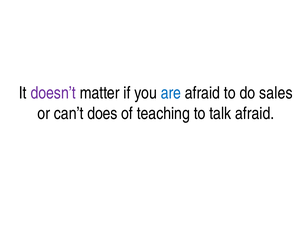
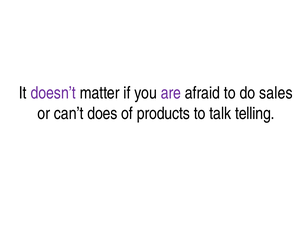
are colour: blue -> purple (171, 93)
teaching: teaching -> products (163, 114)
talk afraid: afraid -> telling (255, 114)
